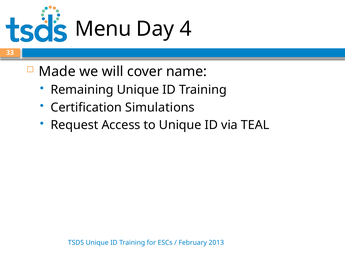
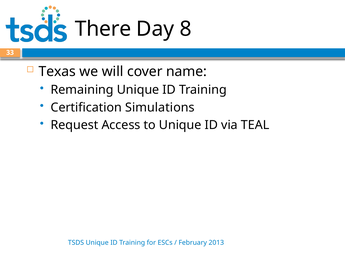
Menu: Menu -> There (103, 29)
4: 4 -> 8 (186, 29)
Made: Made -> Texas (57, 71)
